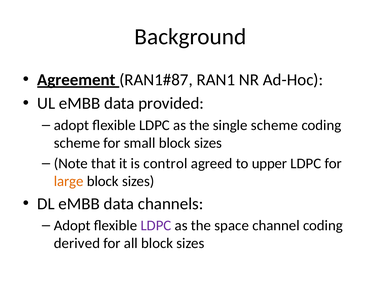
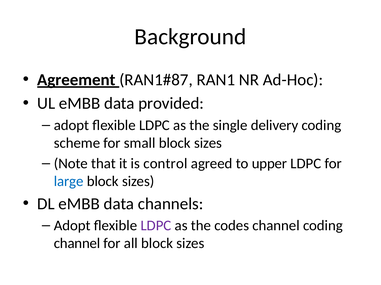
single scheme: scheme -> delivery (275, 126)
large colour: orange -> blue (69, 182)
space: space -> codes (232, 226)
derived: derived -> channel (77, 244)
